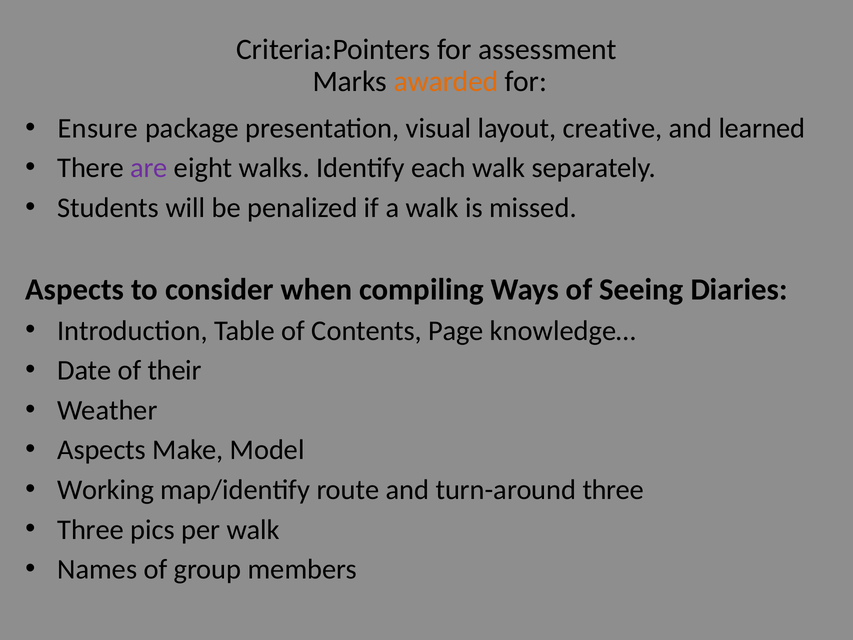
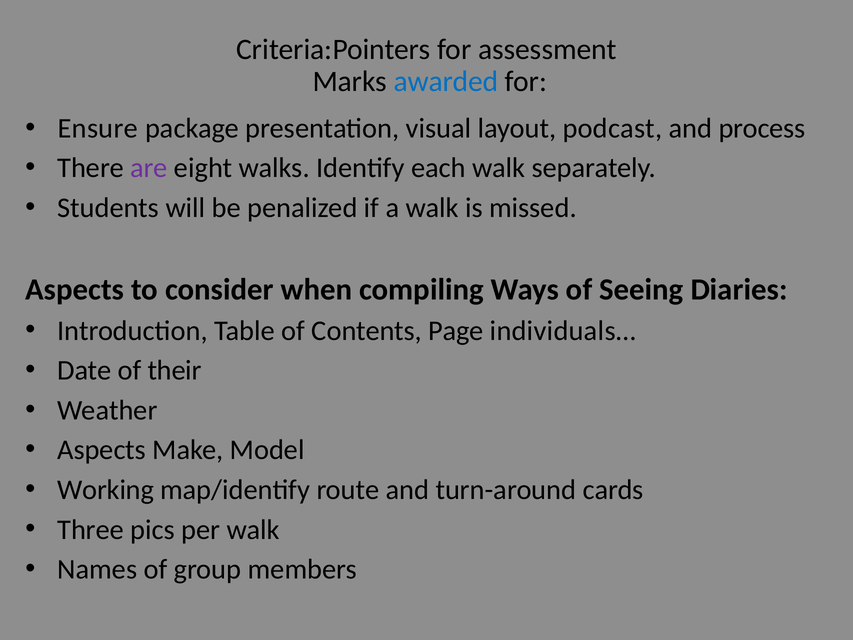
awarded colour: orange -> blue (446, 82)
creative: creative -> podcast (612, 128)
learned: learned -> process (762, 128)
knowledge…: knowledge… -> individuals… (563, 331)
turn-around three: three -> cards (613, 490)
